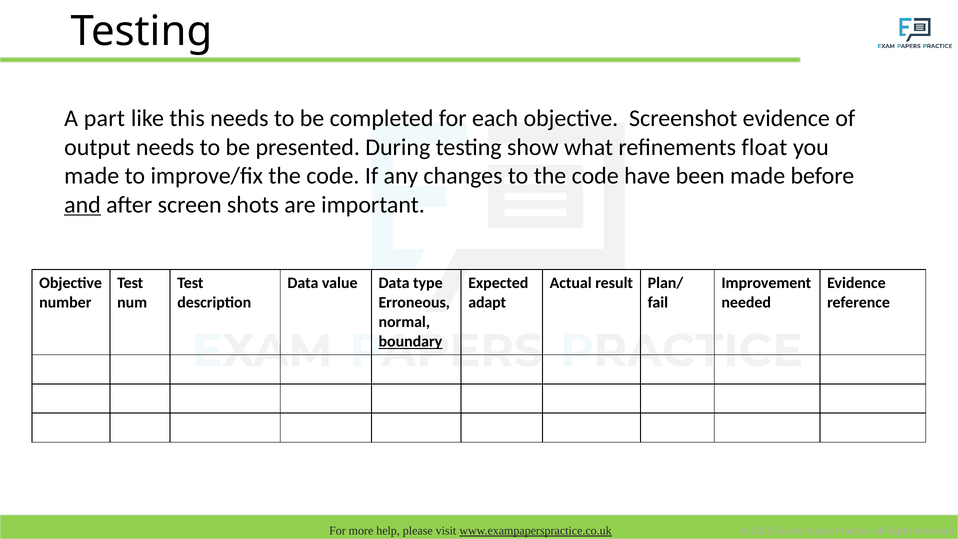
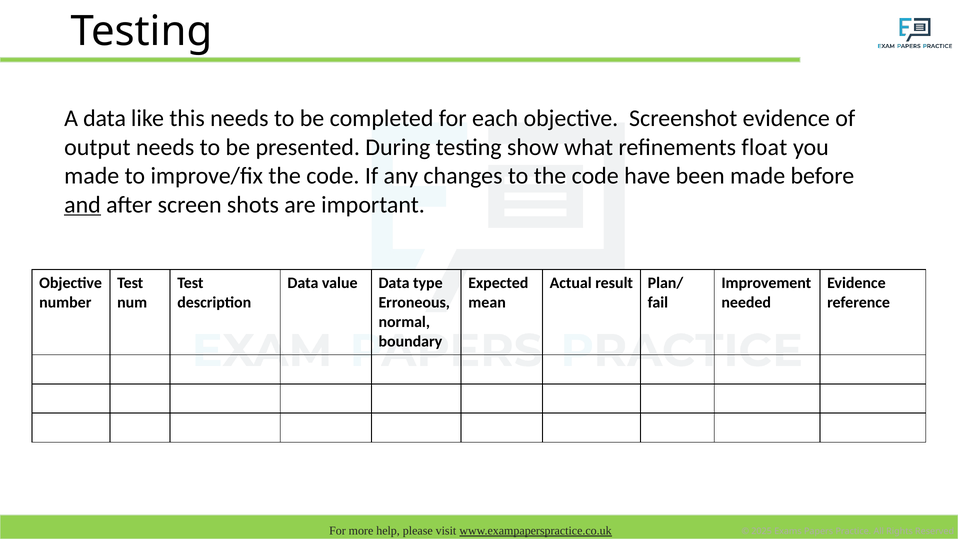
A part: part -> data (105, 118)
adapt: adapt -> mean (487, 302)
boundary underline: present -> none (410, 342)
